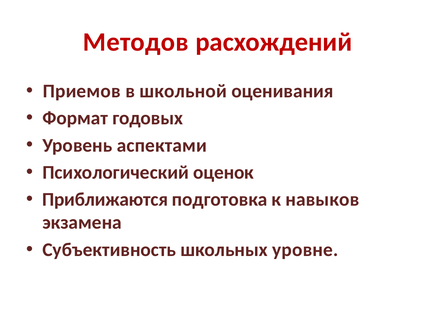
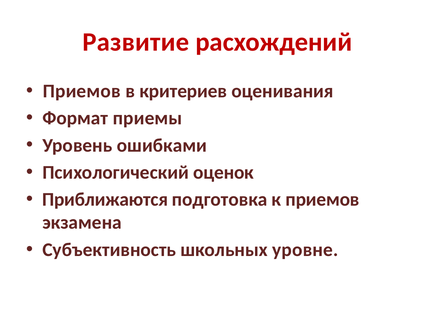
Методов: Методов -> Развитие (136, 42)
школьной: школьной -> критериев (183, 91)
годовых: годовых -> приемы (148, 118)
аспектами: аспектами -> ошибками (162, 145)
к навыков: навыков -> приемов (323, 200)
